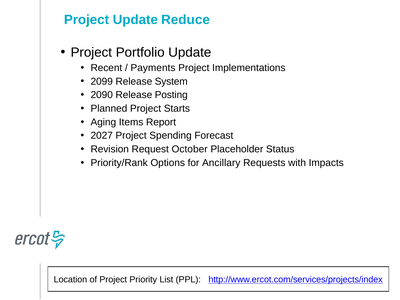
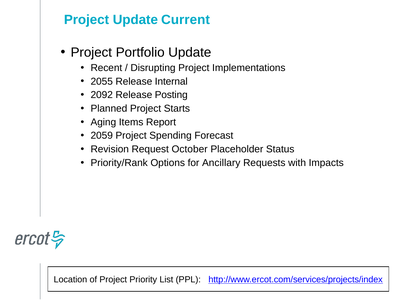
Reduce: Reduce -> Current (186, 20)
Payments: Payments -> Disrupting (153, 68)
2099: 2099 -> 2055 (102, 81)
System: System -> Internal (171, 81)
2090: 2090 -> 2092 (102, 95)
2027: 2027 -> 2059 (102, 136)
